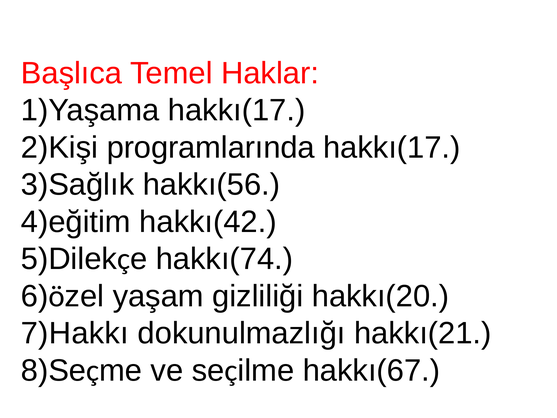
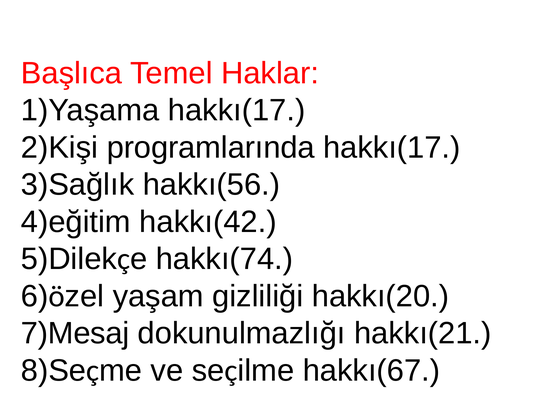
7)Hakkı: 7)Hakkı -> 7)Mesaj (75, 333)
